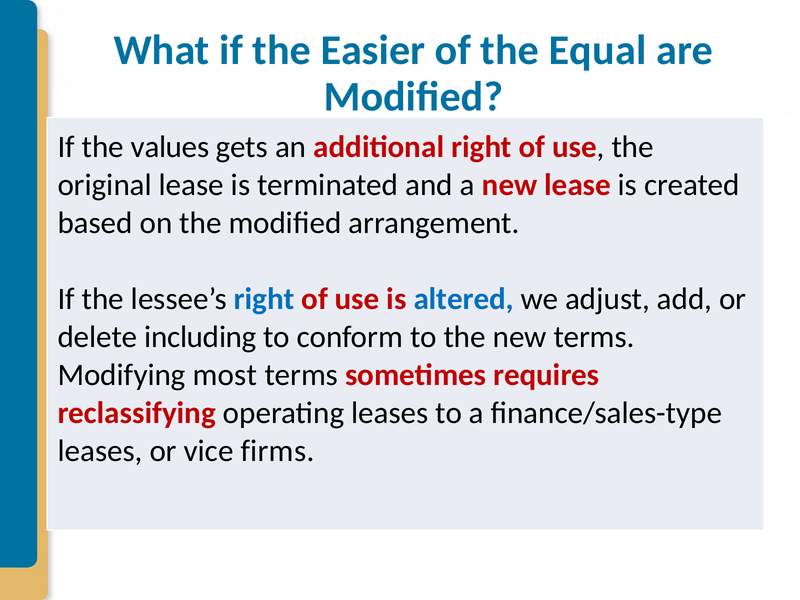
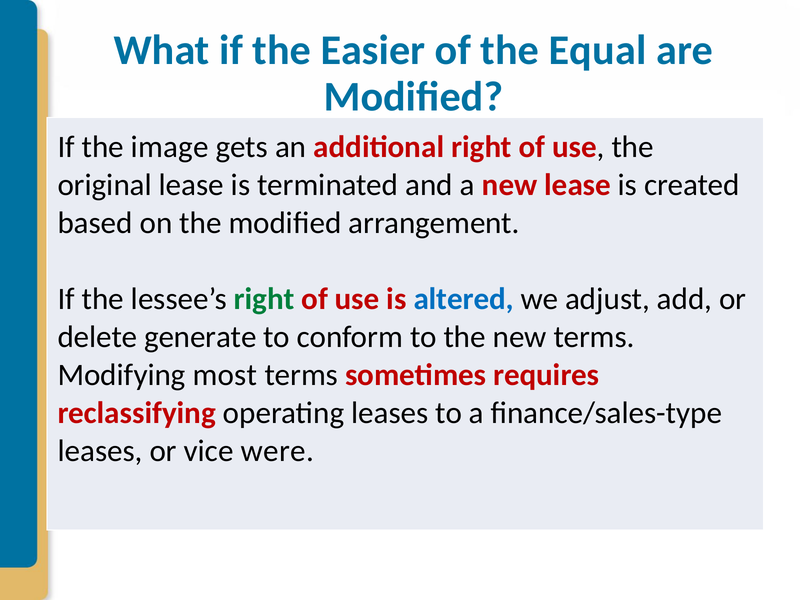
values: values -> image (170, 147)
right colour: blue -> green (264, 299)
including: including -> generate (200, 337)
firms: firms -> were (277, 451)
